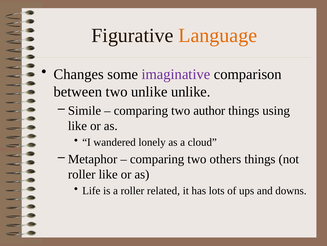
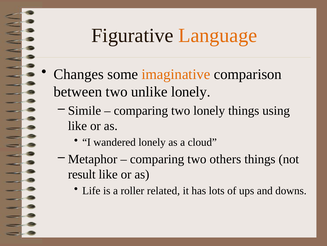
imaginative colour: purple -> orange (176, 74)
unlike unlike: unlike -> lonely (191, 91)
two author: author -> lonely (209, 110)
roller: roller -> result (82, 174)
